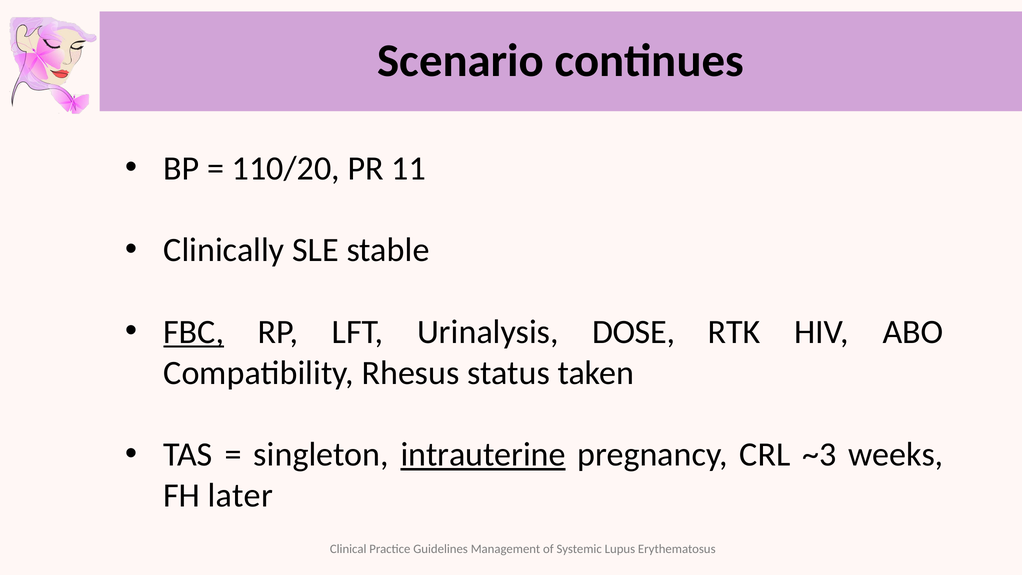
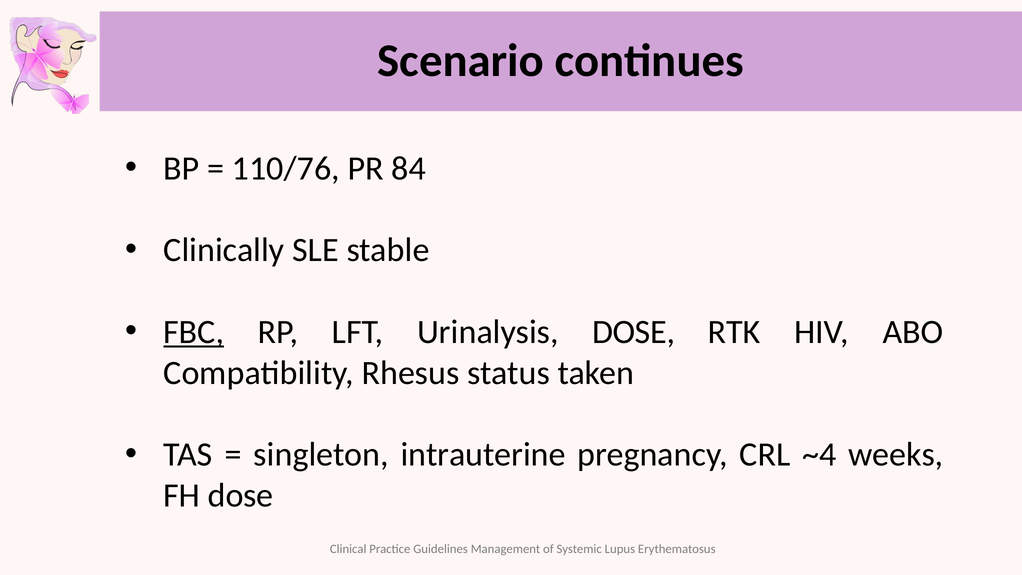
110/20: 110/20 -> 110/76 (286, 168)
11: 11 -> 84 (409, 168)
intrauterine underline: present -> none (483, 455)
~3: ~3 -> ~4 (819, 455)
FH later: later -> dose (241, 495)
